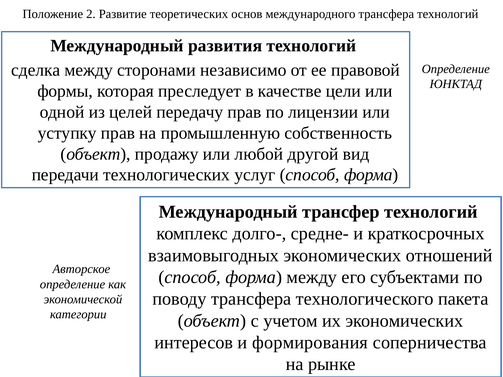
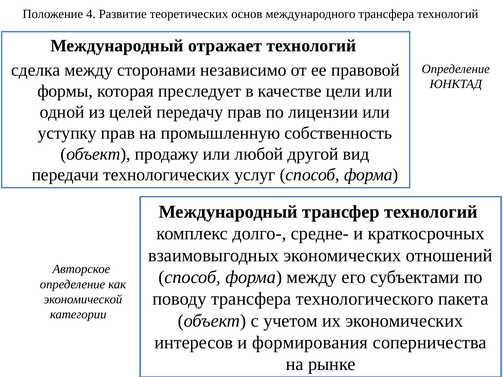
2: 2 -> 4 (91, 14)
развития: развития -> отражает (225, 46)
